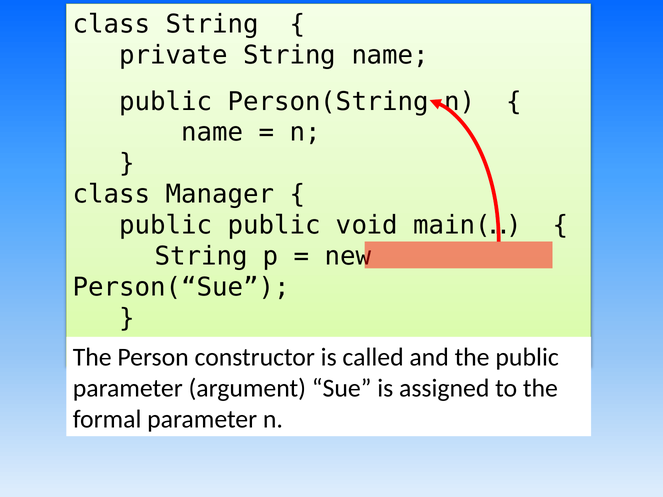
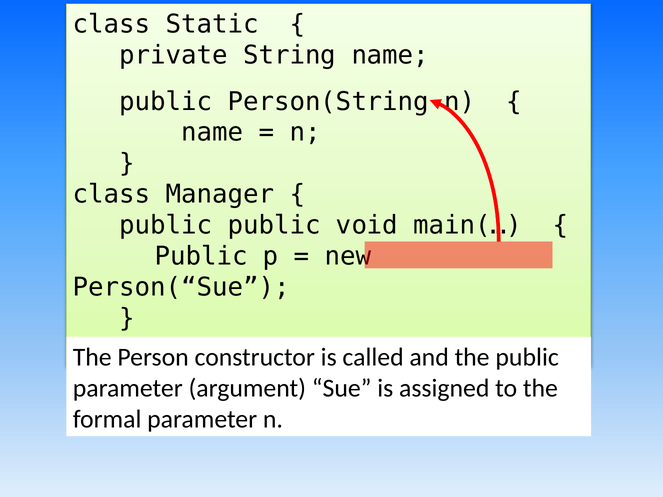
class String: String -> Static (212, 24)
String: String -> Public (201, 256)
